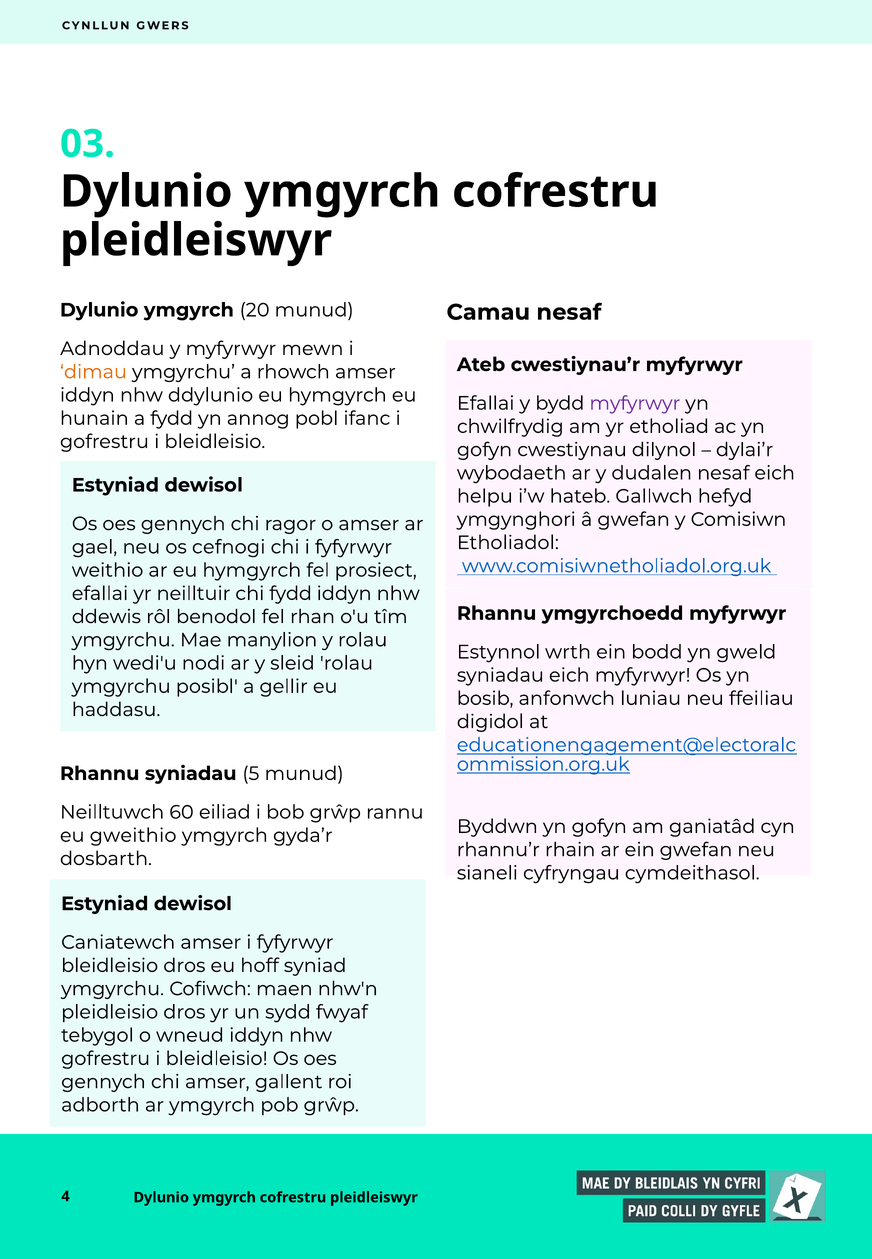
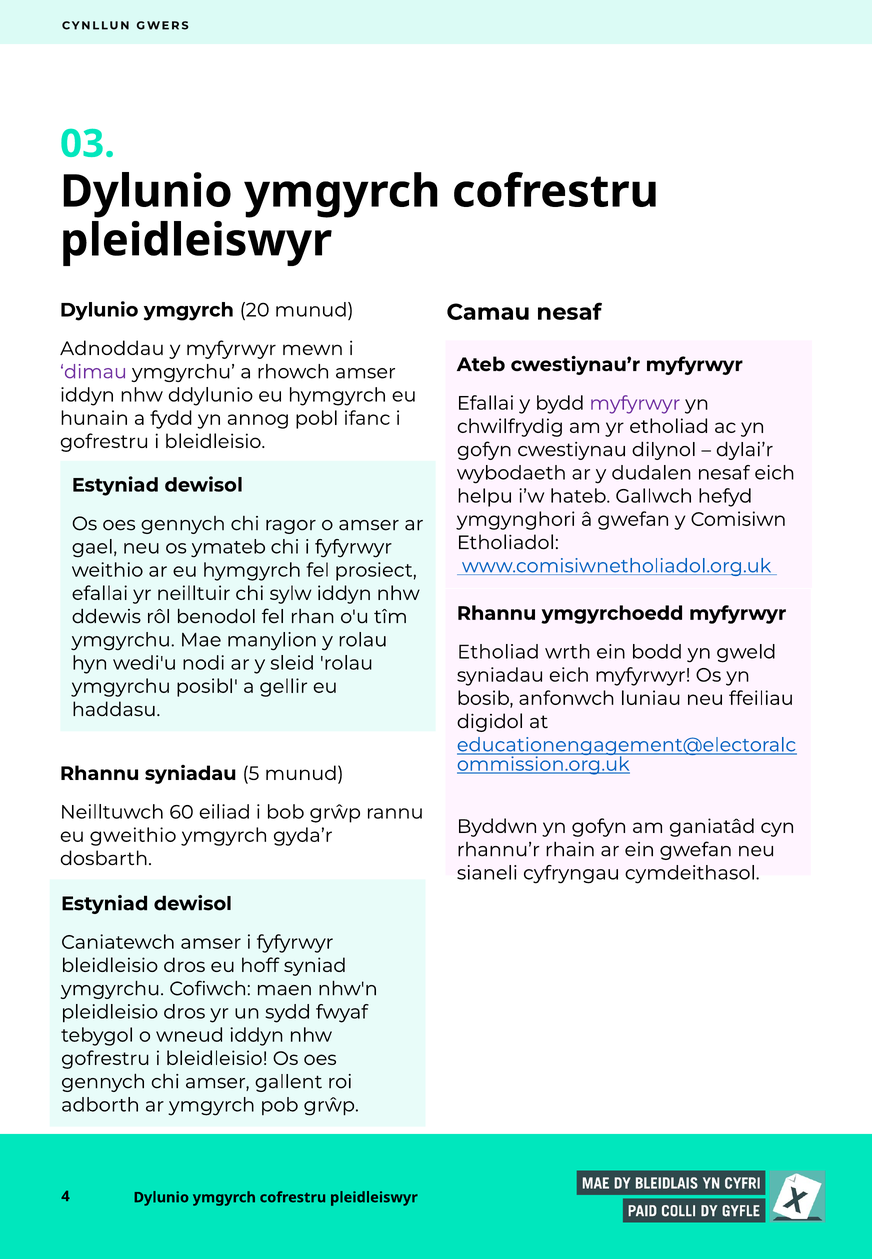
dimau colour: orange -> purple (93, 372)
cefnogi: cefnogi -> ymateb (229, 547)
chi fydd: fydd -> sylw (291, 594)
Estynnol: Estynnol -> Etholiad (498, 652)
